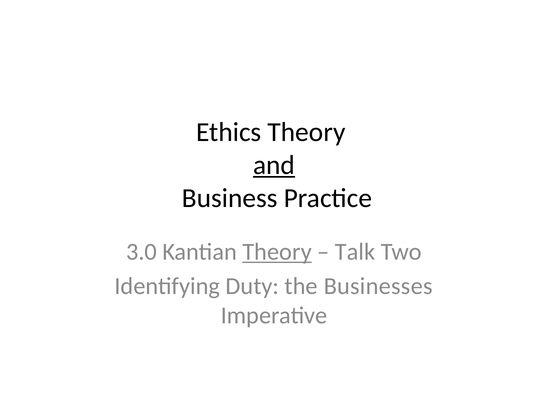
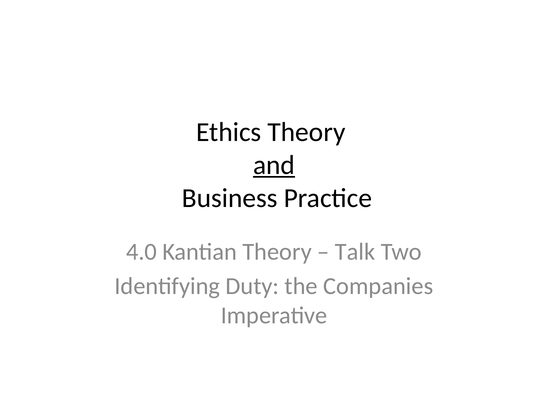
3.0: 3.0 -> 4.0 (141, 252)
Theory underline: present -> none (277, 252)
Businesses: Businesses -> Companies (378, 286)
